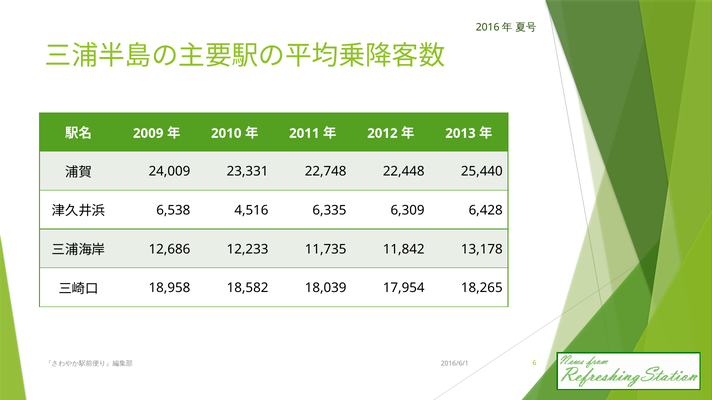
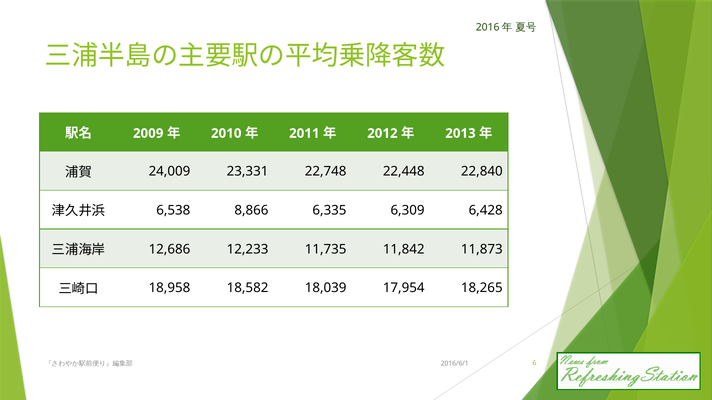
25,440: 25,440 -> 22,840 (482, 172)
4,516: 4,516 -> 8,866 (251, 211)
13,178: 13,178 -> 11,873 (482, 249)
